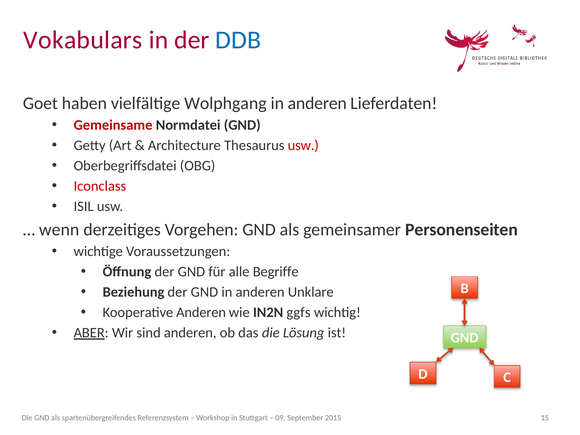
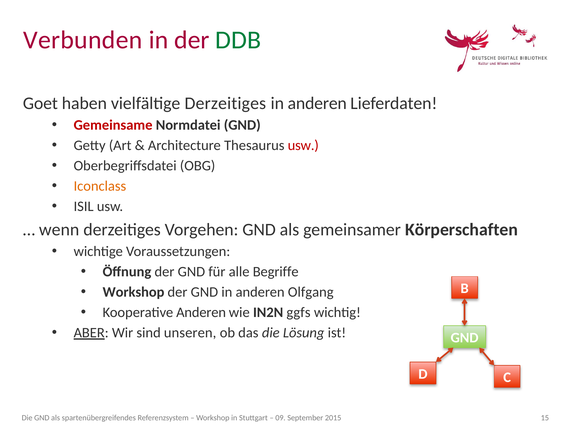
Vokabulars: Vokabulars -> Verbunden (83, 40)
DDB colour: blue -> green (238, 40)
vielfältige Wolphgang: Wolphgang -> Derzeitiges (225, 103)
Iconclass colour: red -> orange (100, 186)
Personenseiten: Personenseiten -> Körperschaften (462, 230)
Beziehung: Beziehung -> Workshop (134, 292)
Unklare: Unklare -> Olfgang (311, 292)
sind anderen: anderen -> unseren (190, 333)
